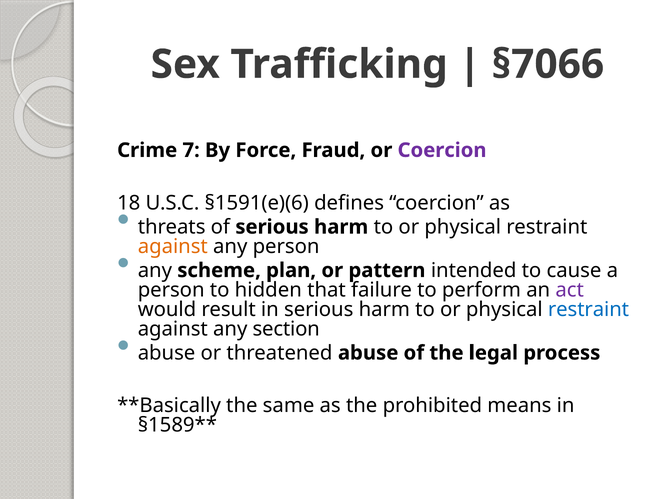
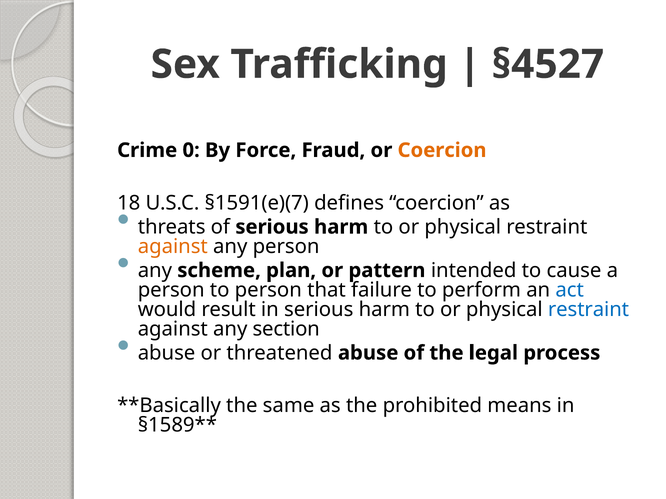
§7066: §7066 -> §4527 (548, 64)
7: 7 -> 0 (191, 150)
Coercion colour: purple -> orange (442, 150)
§1591(e)(6: §1591(e)(6 -> §1591(e)(7 (257, 203)
to hidden: hidden -> person (268, 290)
act colour: purple -> blue (570, 290)
